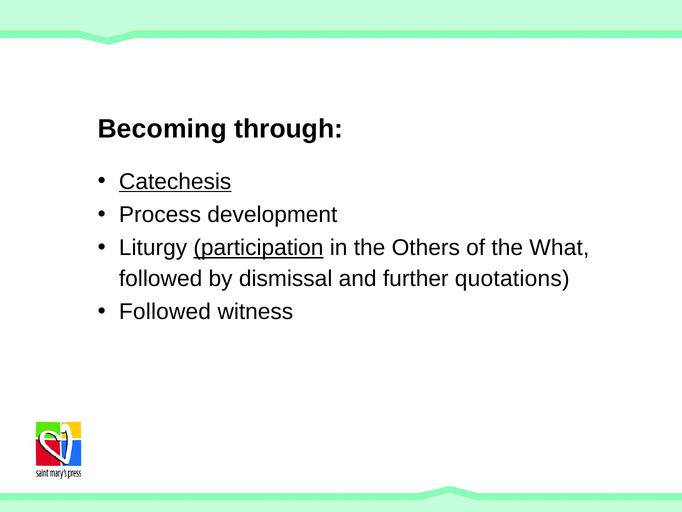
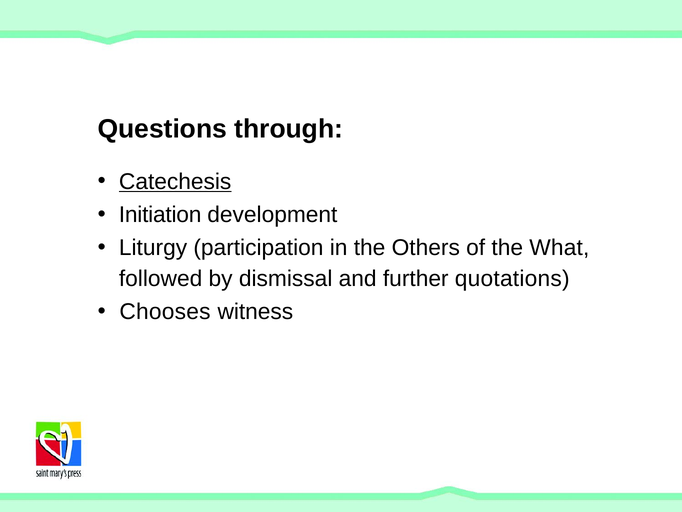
Becoming: Becoming -> Questions (162, 129)
Process: Process -> Initiation (160, 215)
participation underline: present -> none (258, 248)
Followed: Followed -> Chooses (165, 312)
